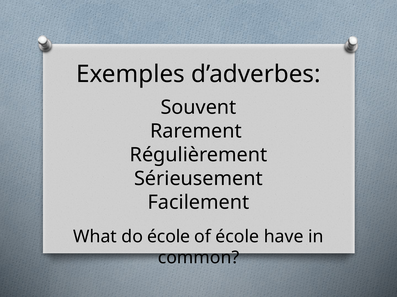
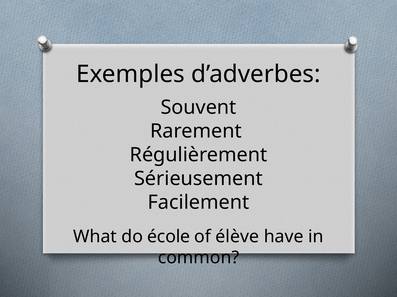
of école: école -> élève (237, 237)
